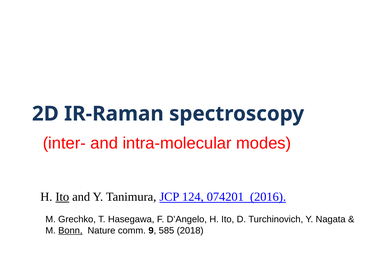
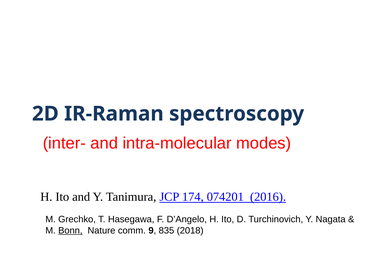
Ito underline: present -> none (62, 197)
124: 124 -> 174 (193, 197)
585: 585 -> 835 (166, 231)
